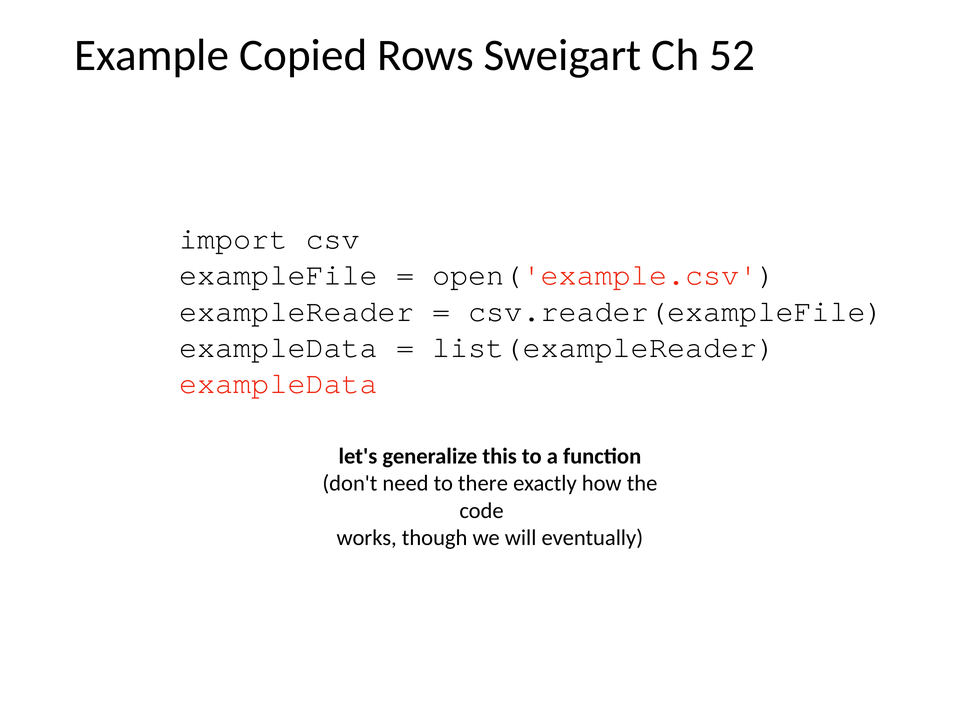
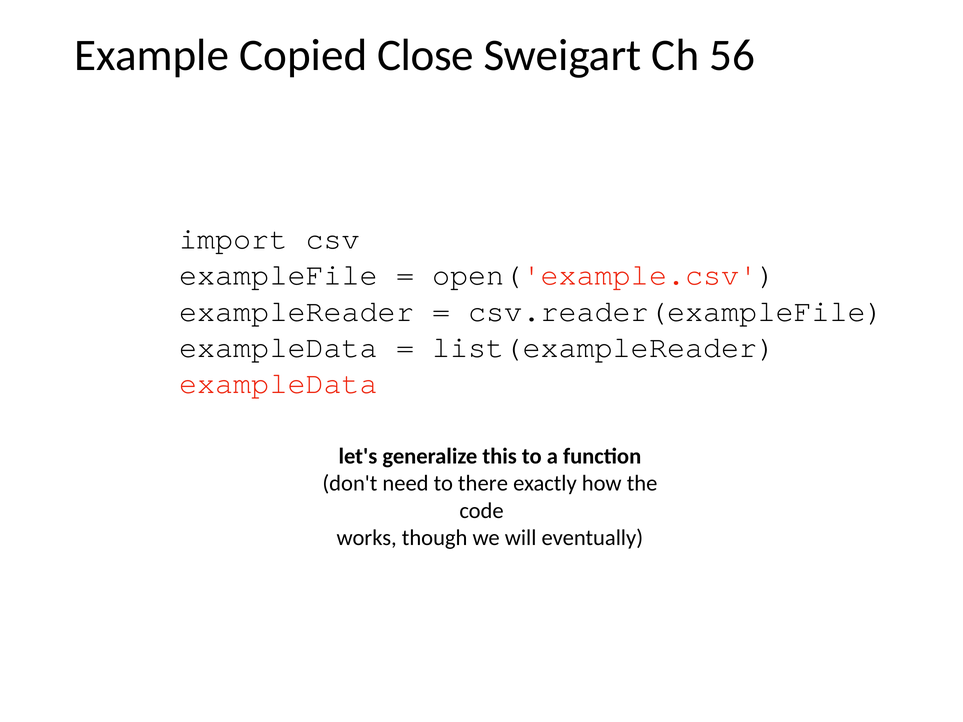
Rows: Rows -> Close (425, 55)
52: 52 -> 56 (732, 55)
